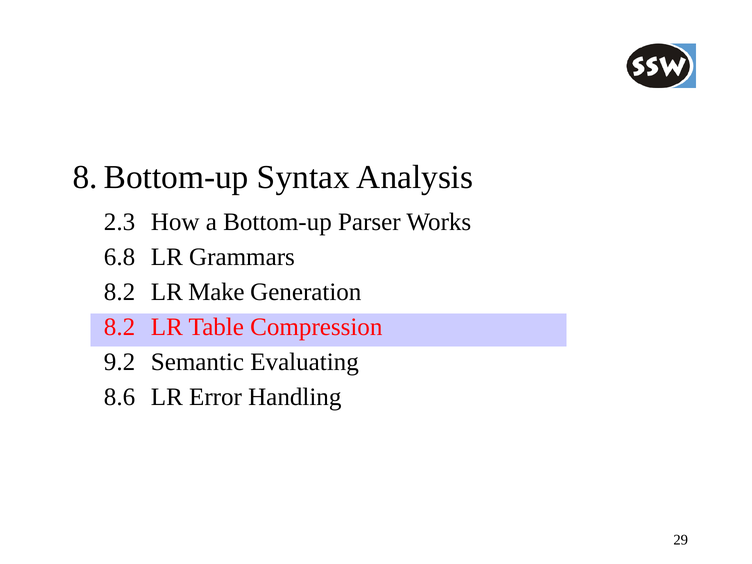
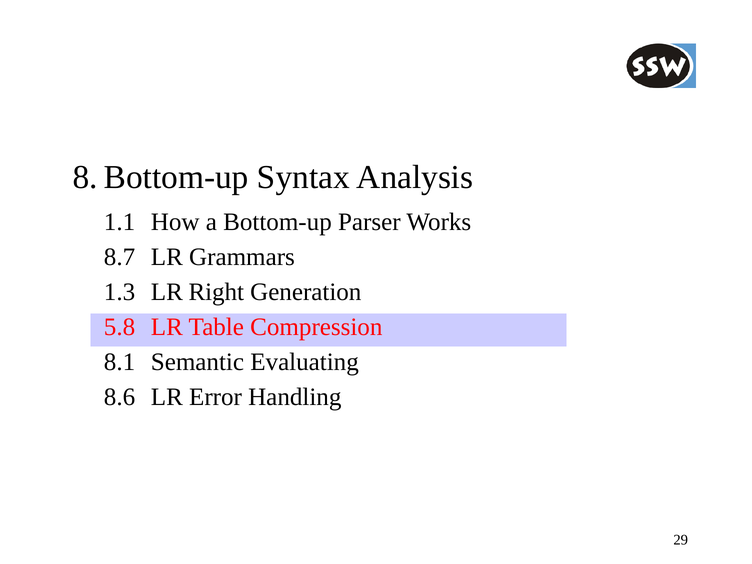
2.3: 2.3 -> 1.1 (120, 222)
6.8: 6.8 -> 8.7 (120, 257)
8.2: 8.2 -> 1.3 (120, 292)
Make: Make -> Right (216, 292)
8.2: 8.2 -> 5.8 (120, 327)
9.2: 9.2 -> 8.1 (120, 362)
